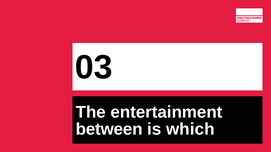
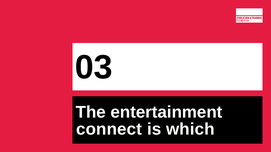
between: between -> connect (109, 129)
